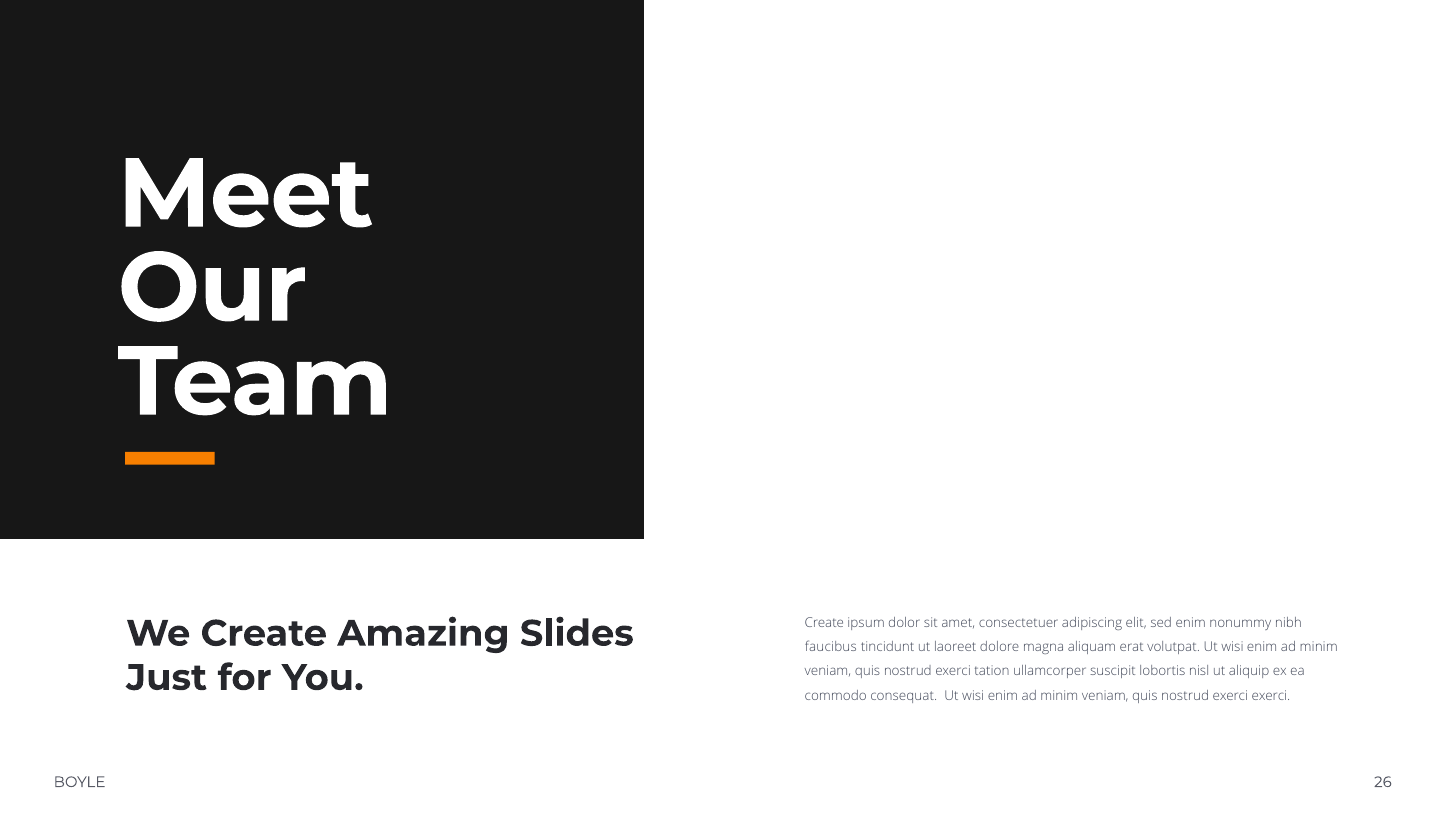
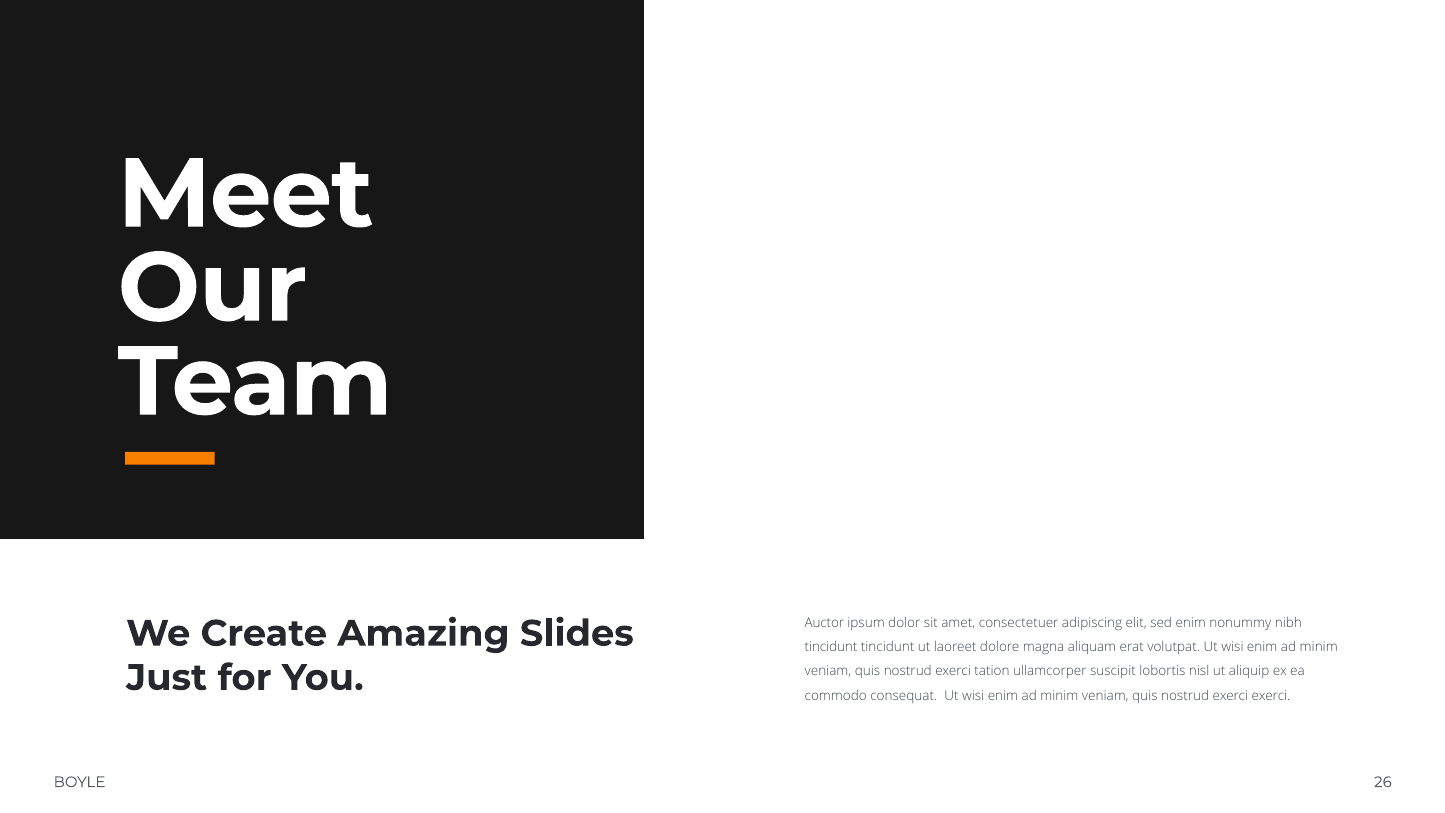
Create: Create -> Auctor (824, 622)
faucibus: faucibus -> tincidunt (831, 647)
